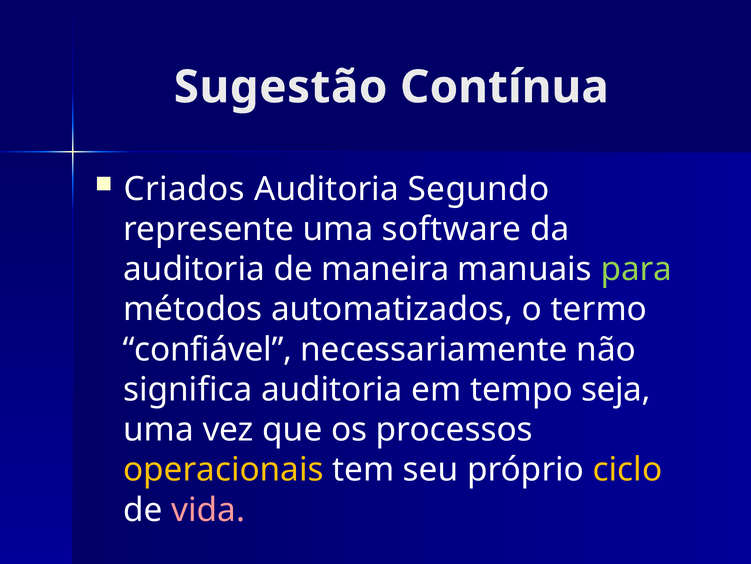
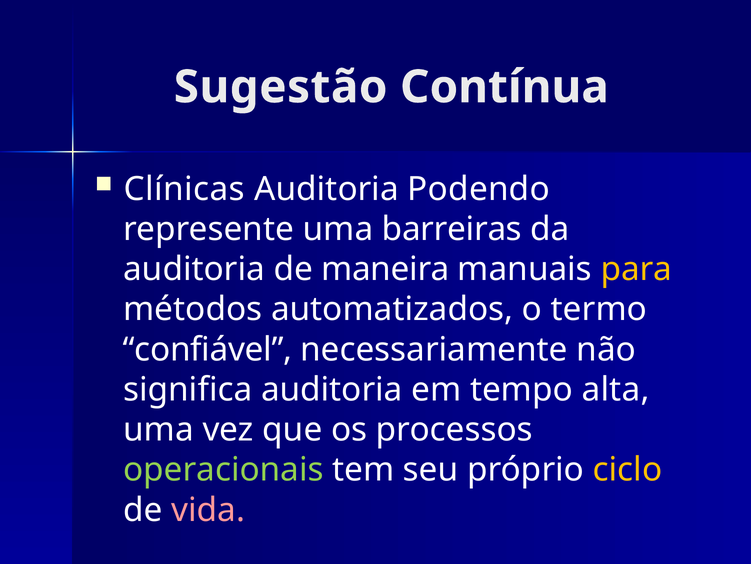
Criados: Criados -> Clínicas (184, 189)
Segundo: Segundo -> Podendo (479, 189)
software: software -> barreiras (452, 229)
para colour: light green -> yellow (636, 269)
seja: seja -> alta (616, 389)
operacionais colour: yellow -> light green (223, 469)
